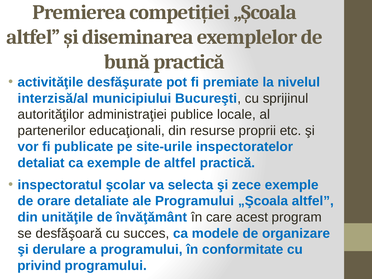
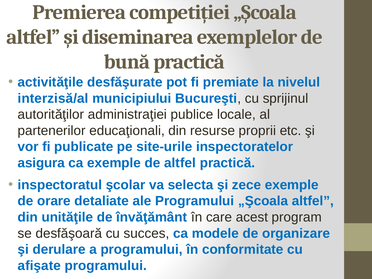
detaliat: detaliat -> asigura (41, 163)
privind: privind -> afişate (39, 266)
